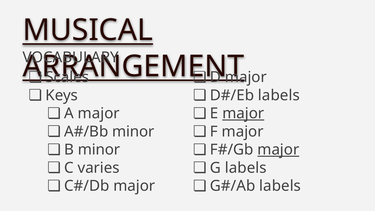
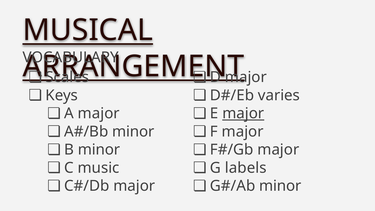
labels: labels -> varies (279, 95)
major underline: present -> none (278, 150)
varies: varies -> music (99, 168)
labels: labels -> minor (280, 186)
